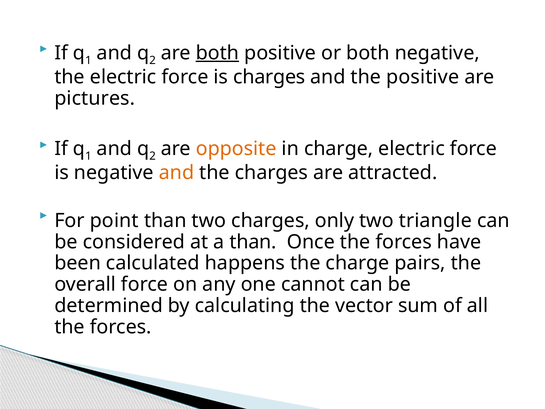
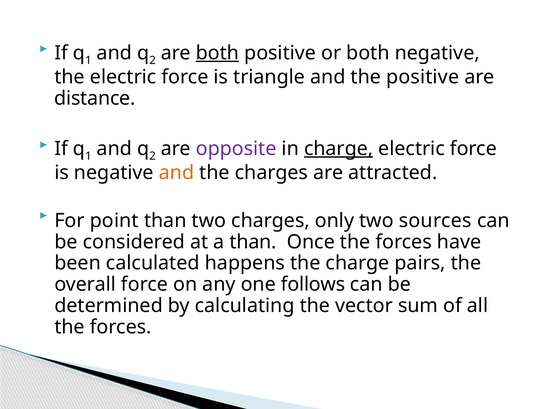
is charges: charges -> triangle (269, 77)
pictures: pictures -> distance (95, 98)
opposite colour: orange -> purple (236, 148)
charge underline: none -> present (339, 148)
triangle: triangle -> sources (435, 221)
cannot: cannot -> follows (313, 284)
